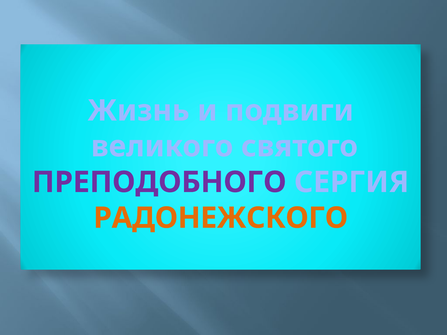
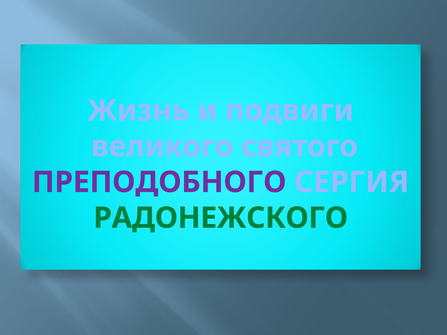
РАДОНЕЖСКОГО colour: orange -> green (221, 218)
